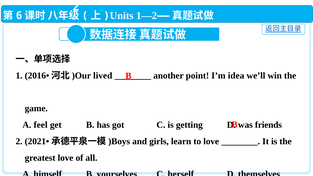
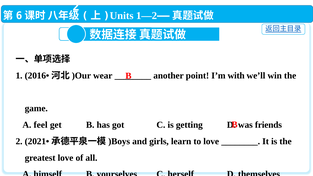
lived: lived -> wear (103, 76)
idea: idea -> with (236, 76)
